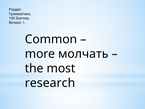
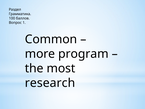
молчать: молчать -> program (83, 54)
